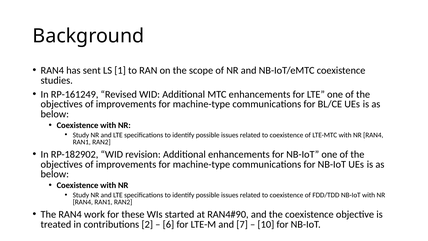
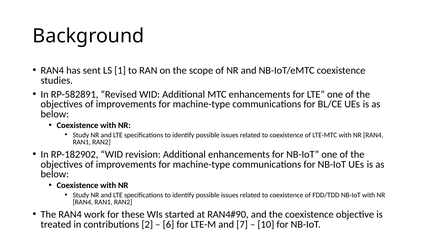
RP-161249: RP-161249 -> RP-582891 (75, 94)
